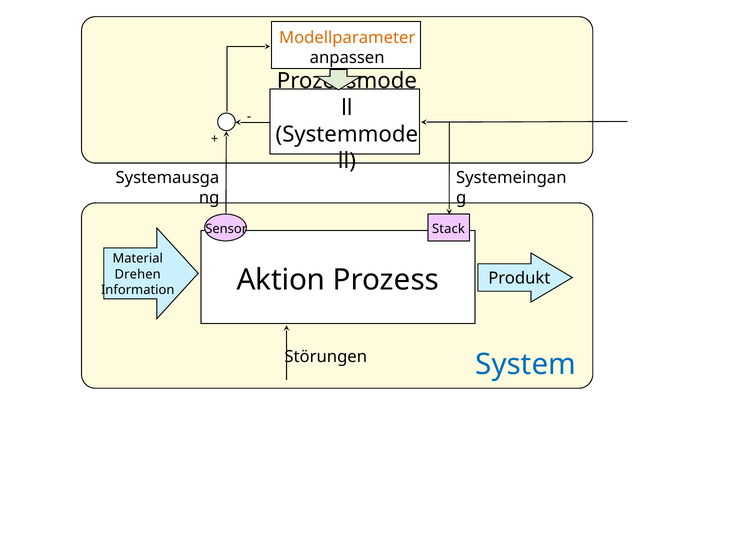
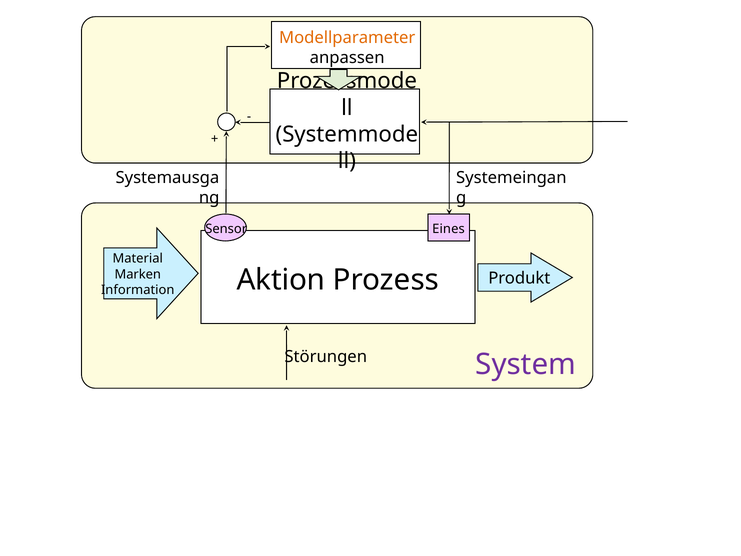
Stack: Stack -> Eines (448, 229)
Drehen: Drehen -> Marken (138, 274)
System colour: blue -> purple (526, 364)
